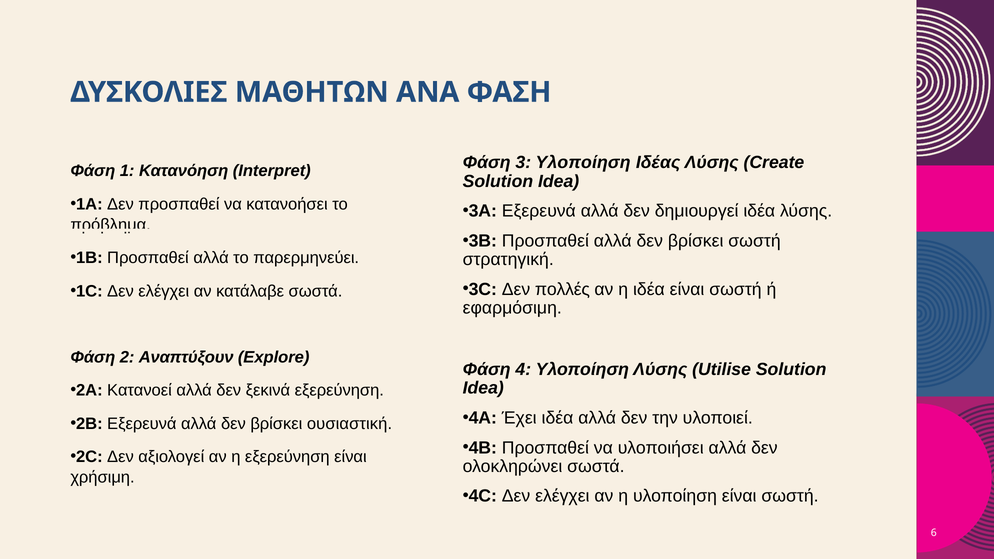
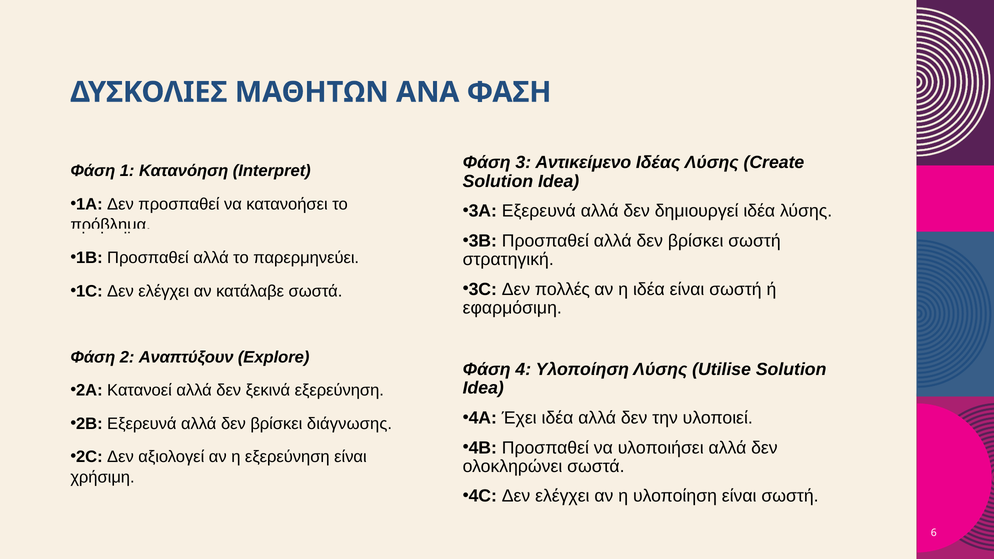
3 Υλοποίηση: Υλοποίηση -> Αντικείμενο (583, 163)
ουσιαστική: ουσιαστική -> διάγνωσης (350, 424)
